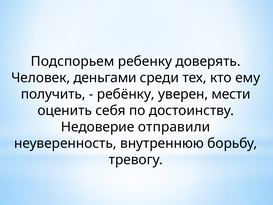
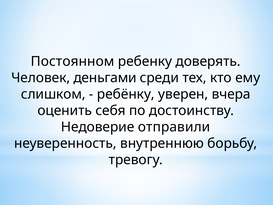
Подспорьем: Подспорьем -> Постоянном (73, 61)
получить: получить -> слишком (53, 94)
мести: мести -> вчера (231, 94)
